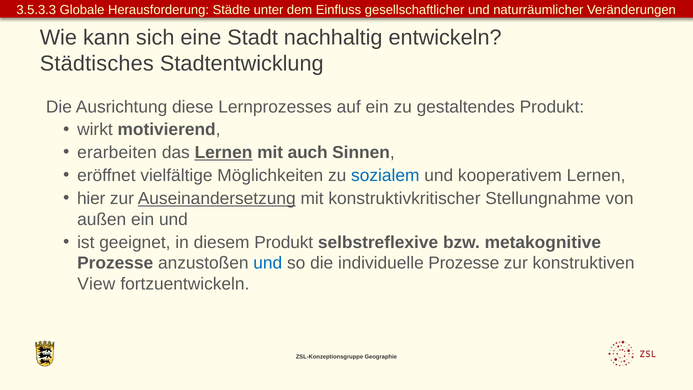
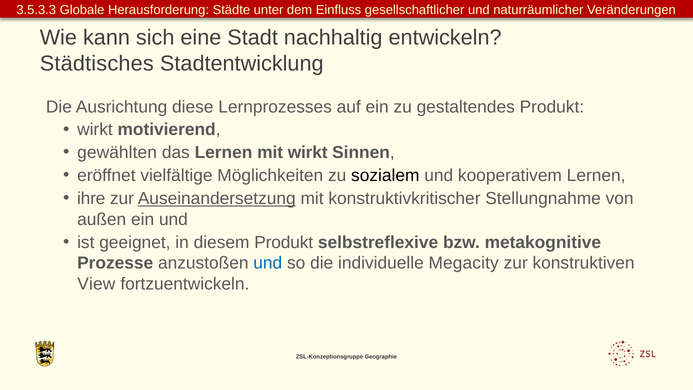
erarbeiten: erarbeiten -> gewählten (117, 153)
Lernen underline: present -> none (223, 153)
mit auch: auch -> wirkt (308, 153)
sozialem colour: blue -> black (385, 176)
hier: hier -> ihre (91, 199)
individuelle Prozesse: Prozesse -> Megacity (464, 263)
